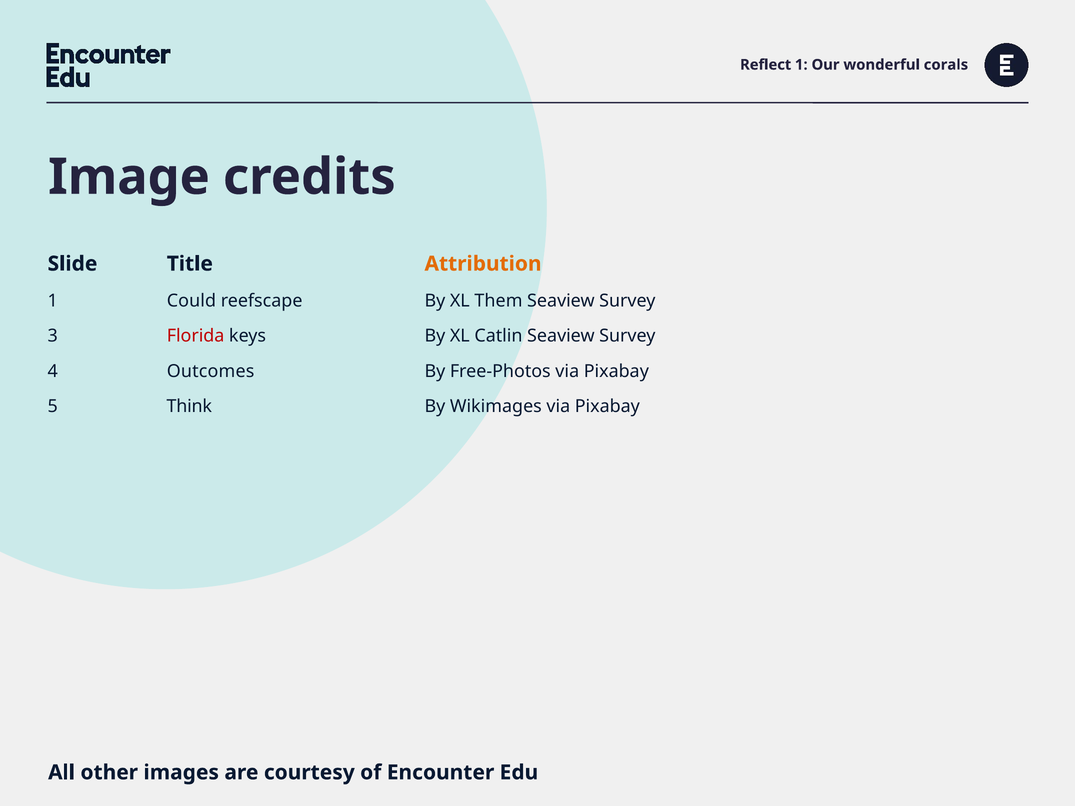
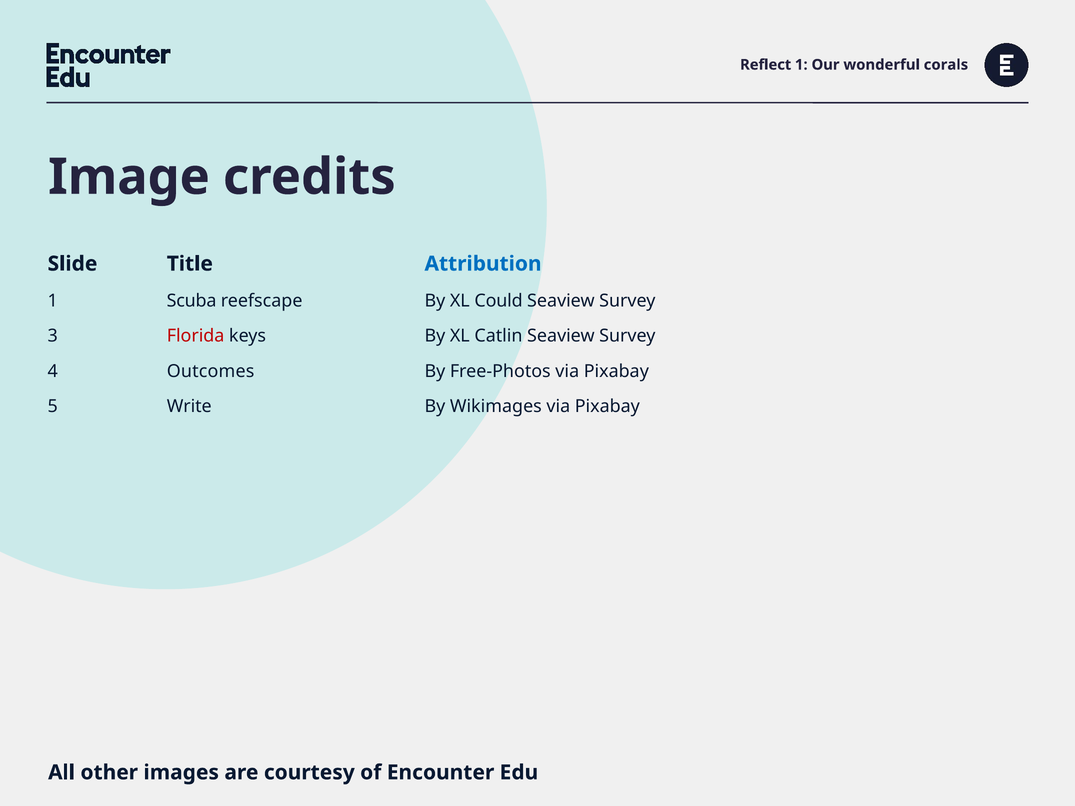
Attribution colour: orange -> blue (483, 264)
Could: Could -> Scuba (192, 301)
Them: Them -> Could (499, 301)
Think: Think -> Write (189, 406)
